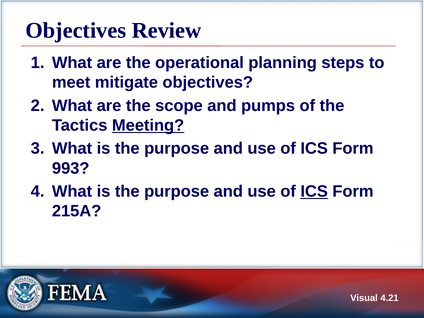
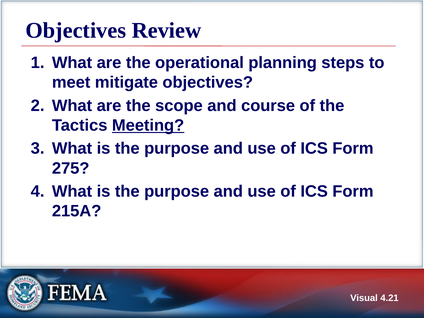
pumps: pumps -> course (268, 106)
993: 993 -> 275 (71, 168)
ICS underline: present -> none (314, 191)
